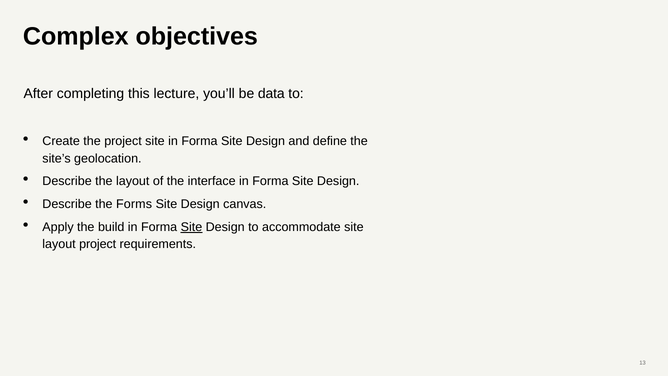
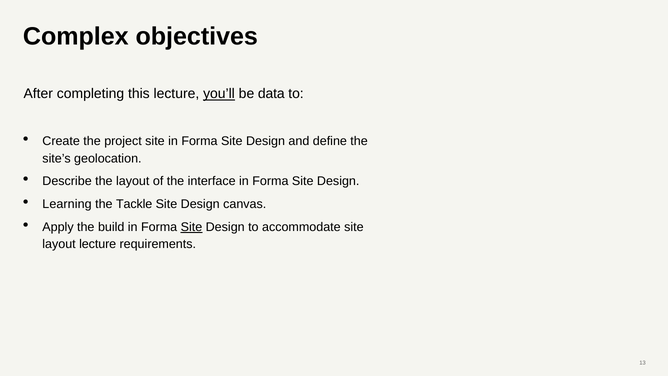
you’ll underline: none -> present (219, 94)
Describe: Describe -> Learning (67, 204)
Forms: Forms -> Tackle (134, 204)
layout project: project -> lecture (98, 244)
